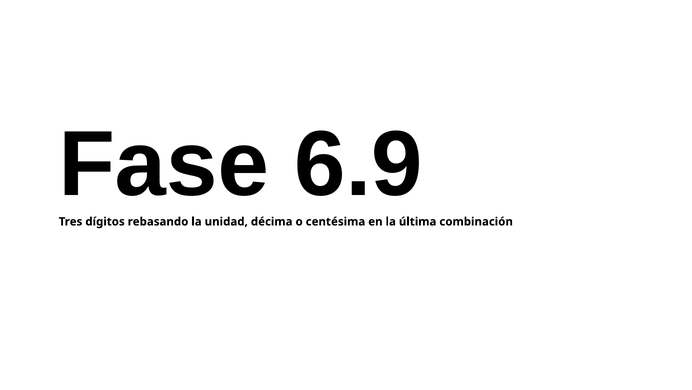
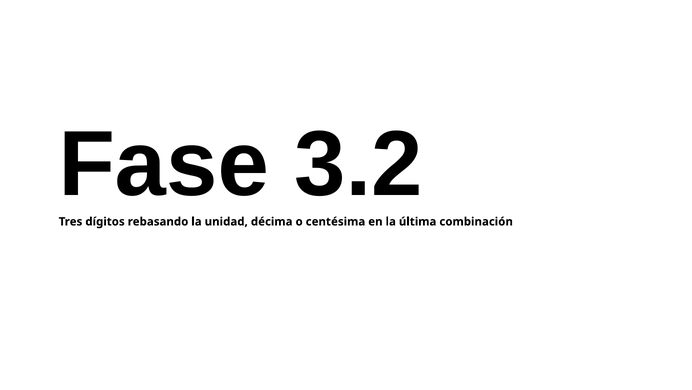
6.9: 6.9 -> 3.2 (359, 165)
